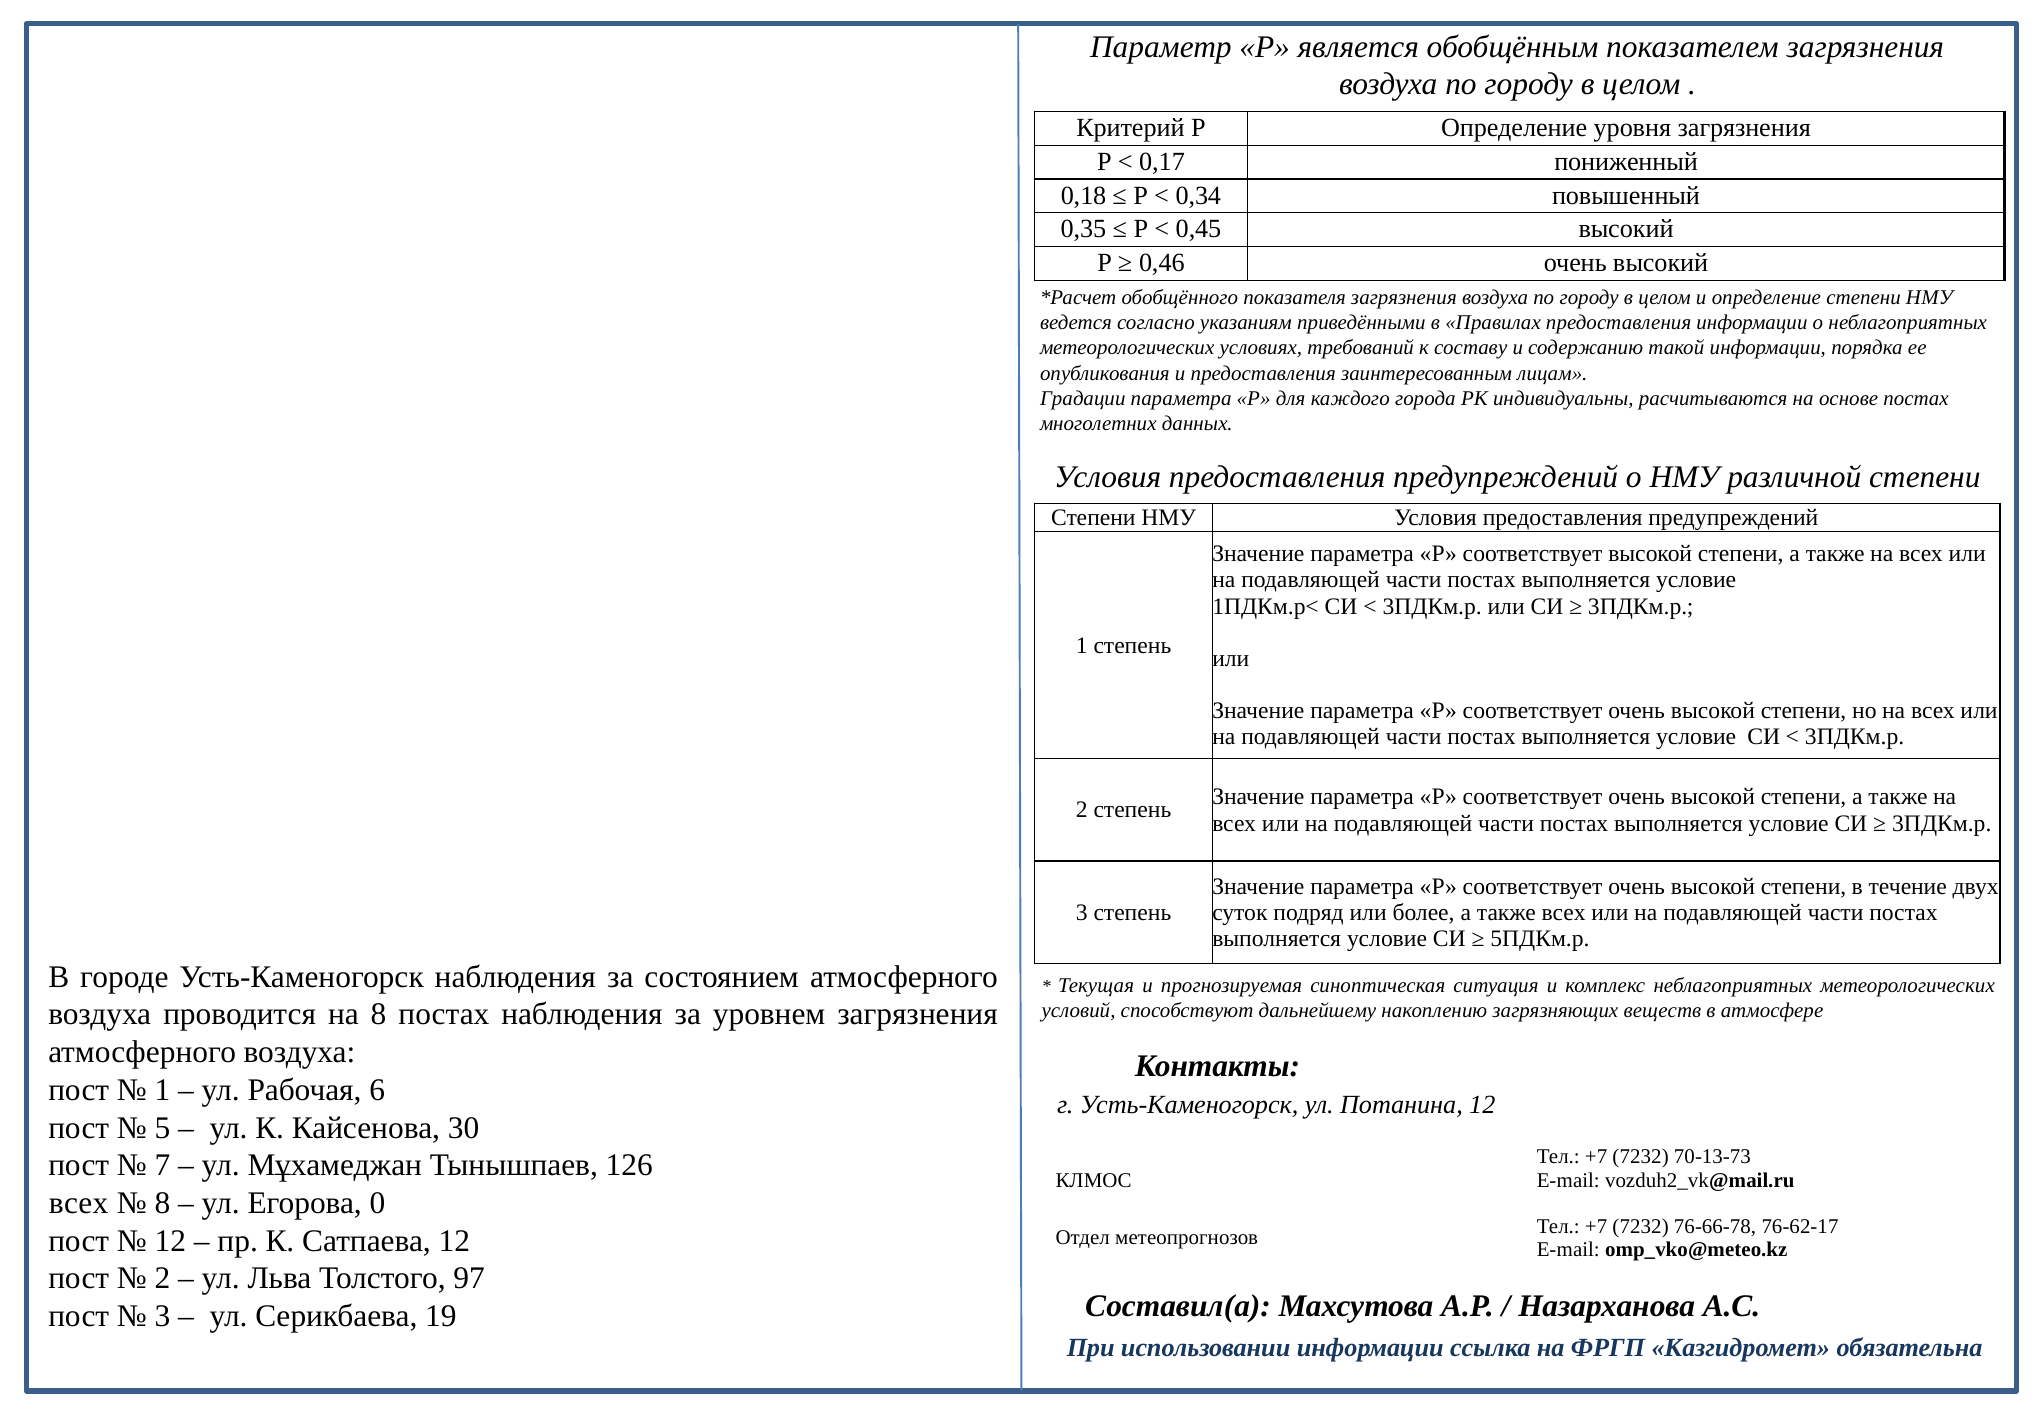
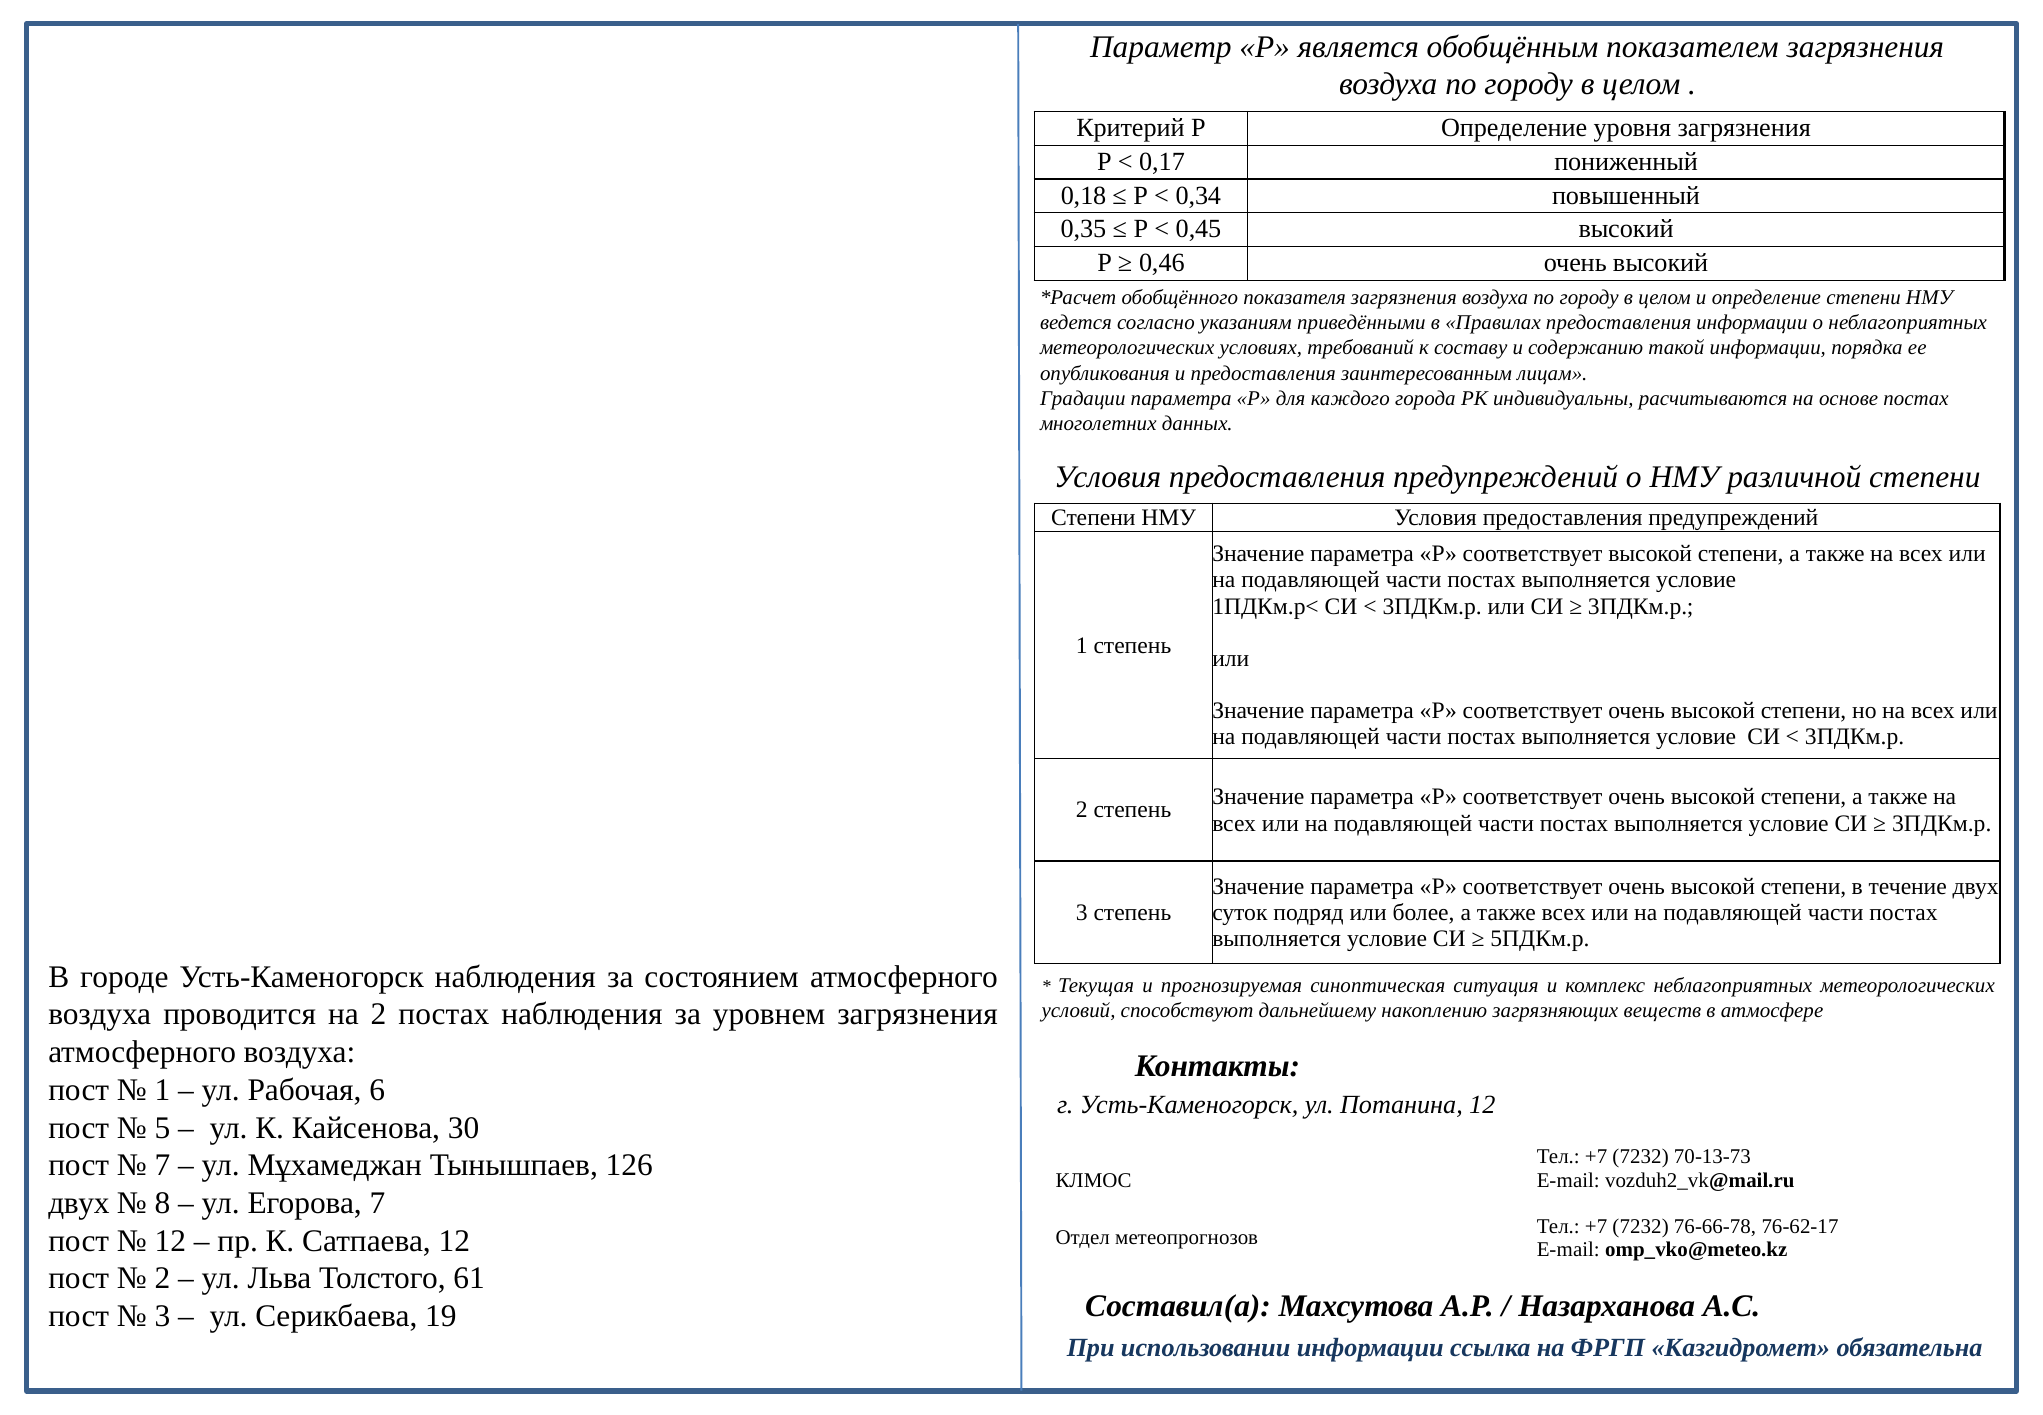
на 8: 8 -> 2 (378, 1014)
всех: всех -> двух (79, 1203)
Егорова 0: 0 -> 7 (377, 1203)
97: 97 -> 61 (469, 1278)
